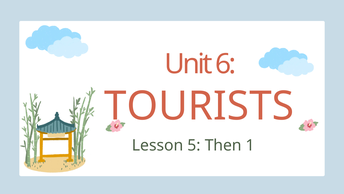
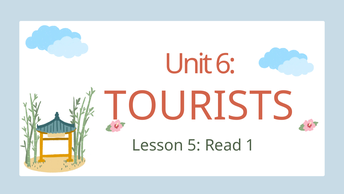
Then: Then -> Read (223, 145)
